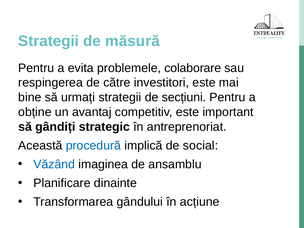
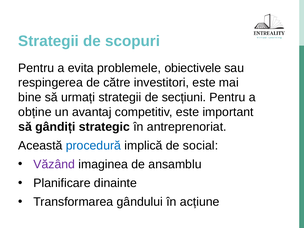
măsură: măsură -> scopuri (133, 41)
colaborare: colaborare -> obiectivele (193, 68)
Văzând colour: blue -> purple (54, 164)
